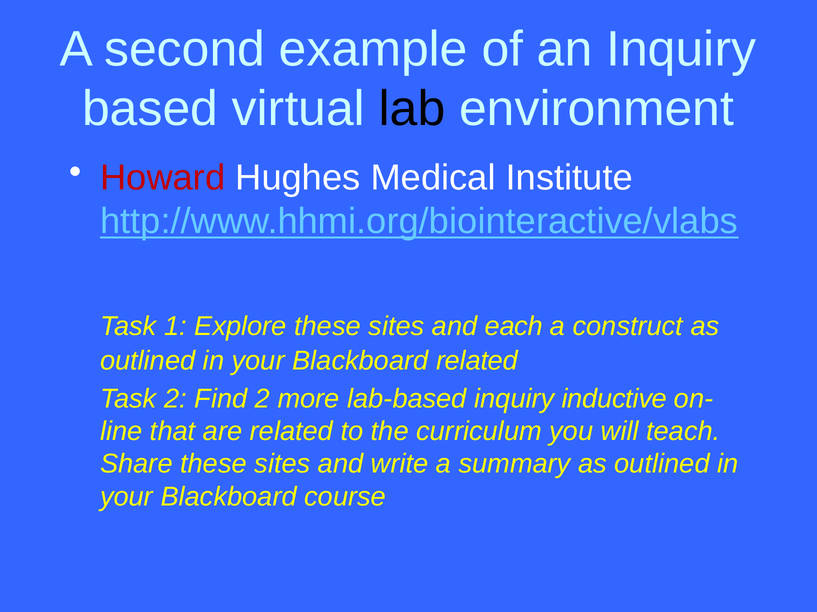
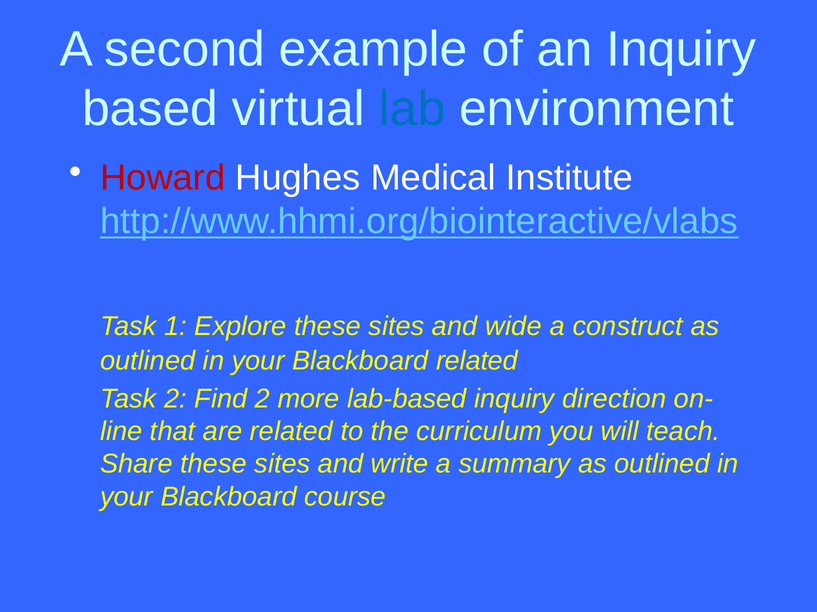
lab colour: black -> blue (412, 109)
each: each -> wide (513, 326)
inductive: inductive -> direction (614, 399)
